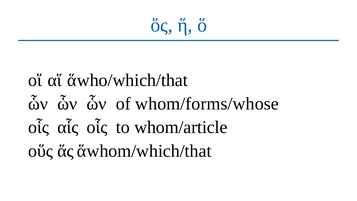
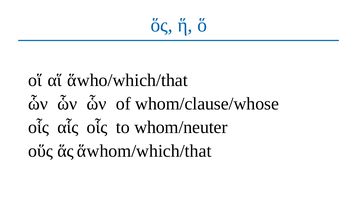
whom/forms/whose: whom/forms/whose -> whom/clause/whose (207, 104)
whom/article: whom/article -> whom/neuter (181, 127)
